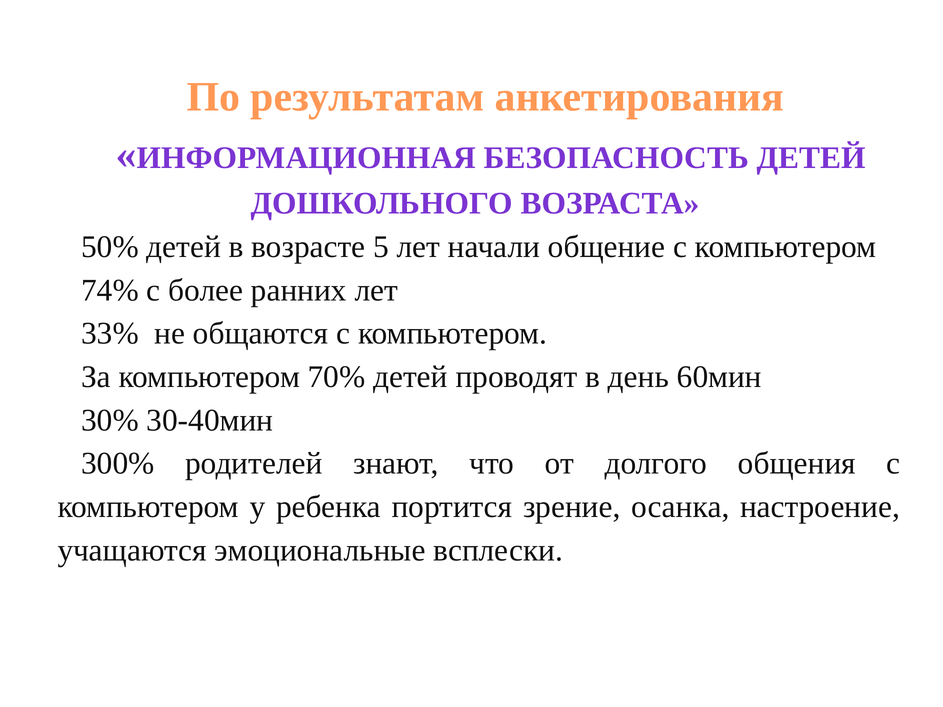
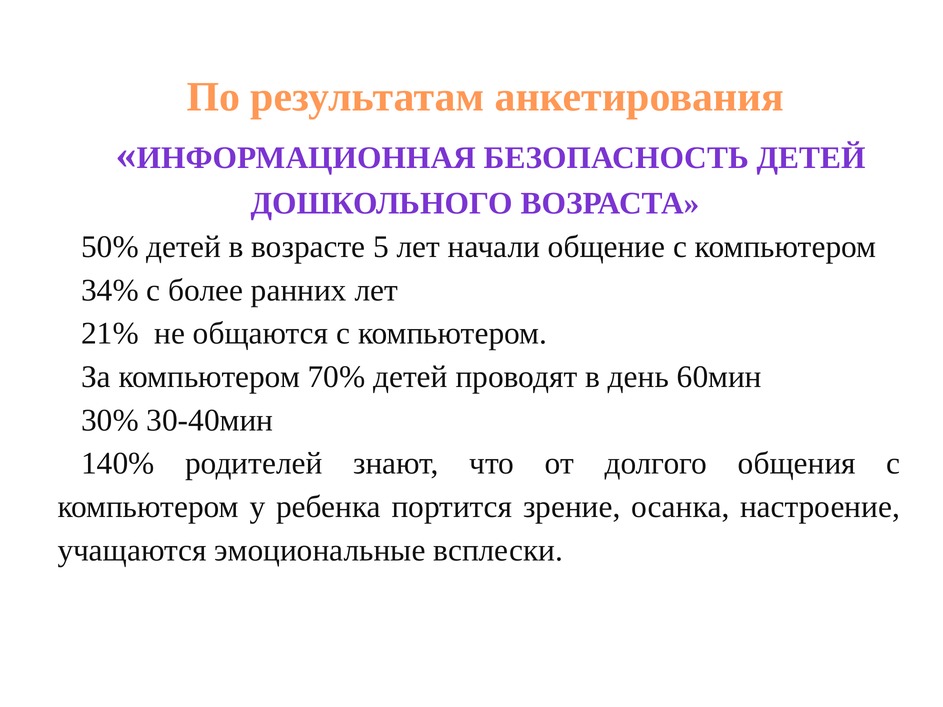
74%: 74% -> 34% (110, 290)
33%: 33% -> 21% (110, 334)
300%: 300% -> 140% (118, 464)
